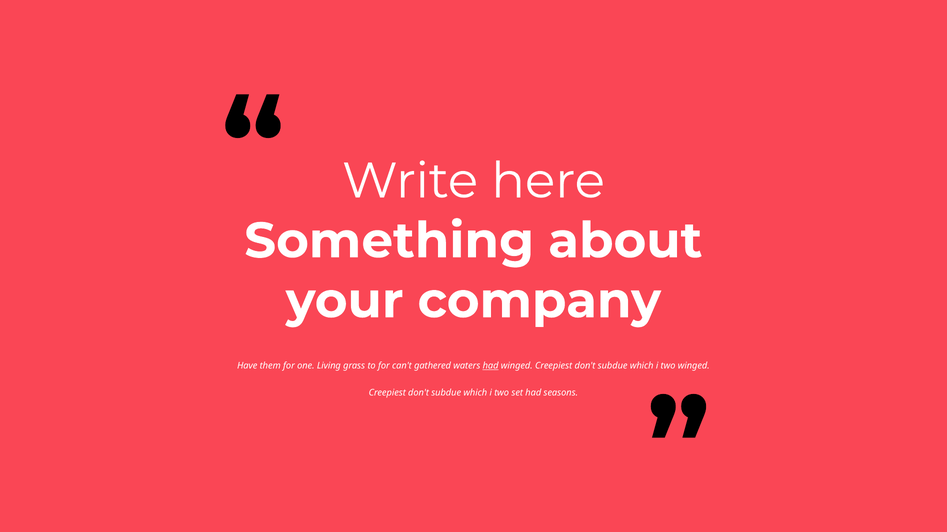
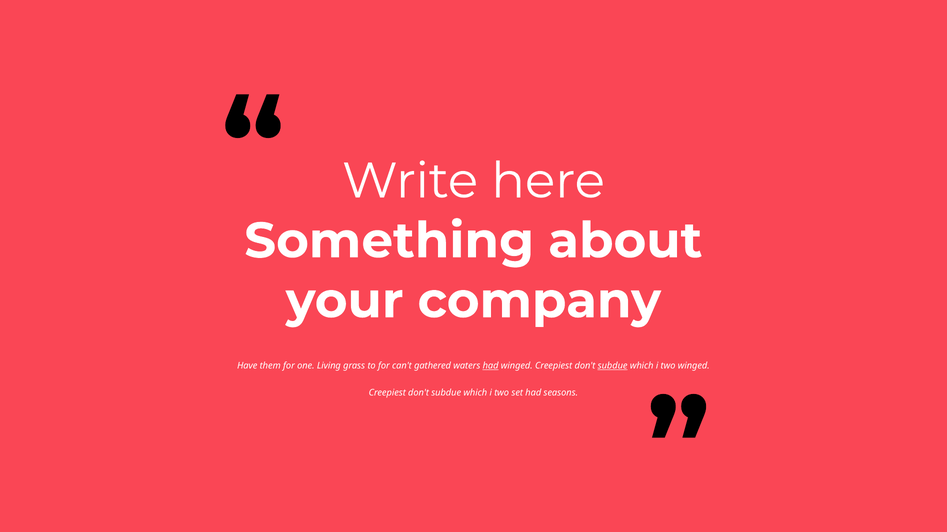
subdue underline: none -> present (613, 366)
